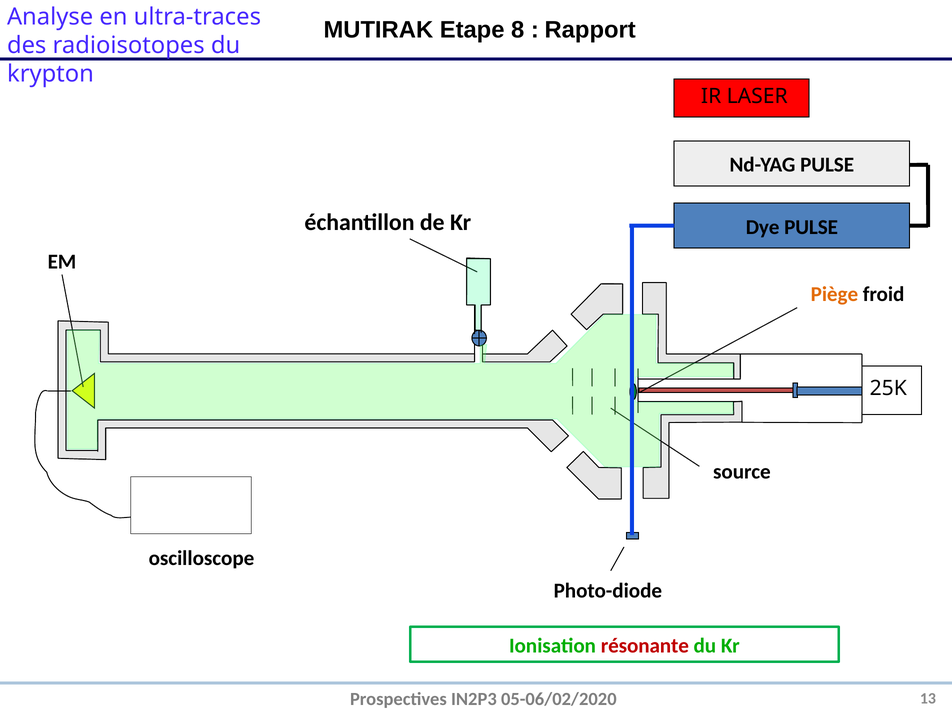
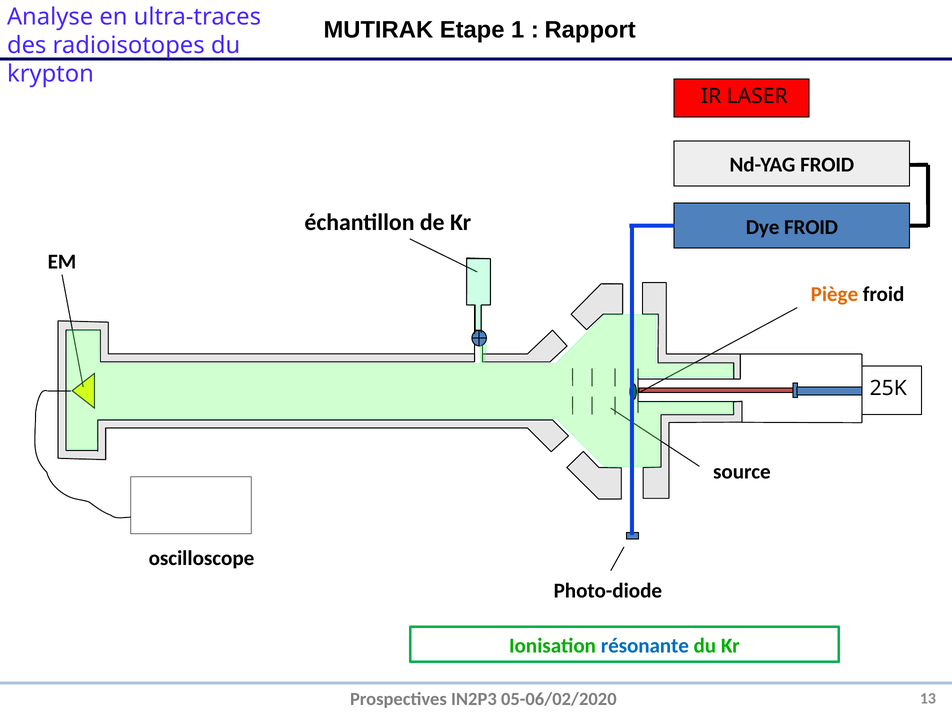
8: 8 -> 1 (518, 30)
Nd-YAG PULSE: PULSE -> FROID (827, 165)
Dye PULSE: PULSE -> FROID (811, 227)
résonante colour: red -> blue (645, 646)
